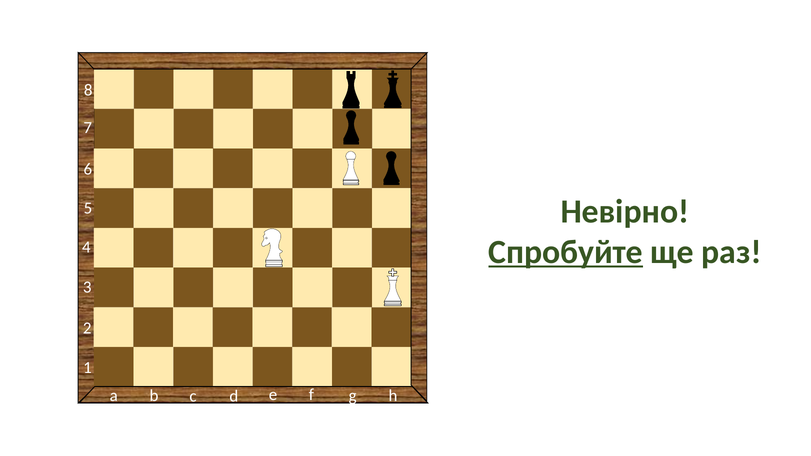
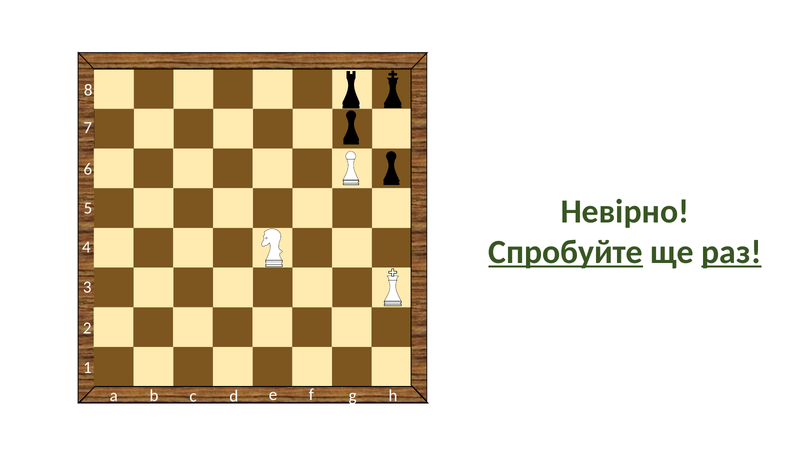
раз underline: none -> present (731, 252)
